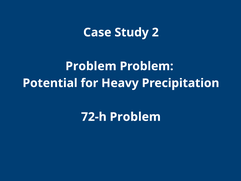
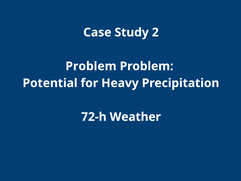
72-h Problem: Problem -> Weather (135, 117)
